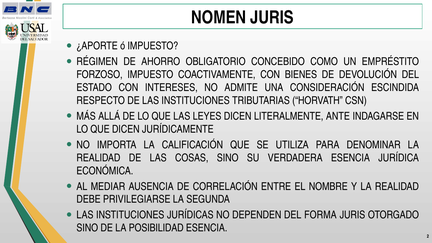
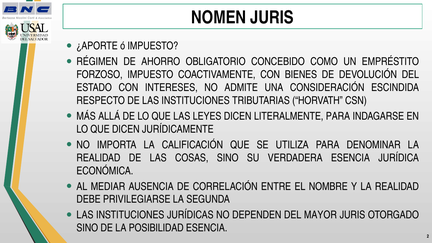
LITERALMENTE ANTE: ANTE -> PARA (338, 116)
FORMA: FORMA -> MAYOR (320, 215)
